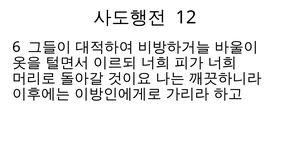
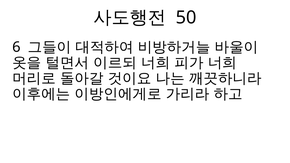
12: 12 -> 50 (186, 17)
